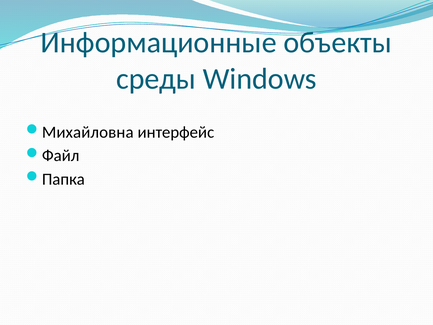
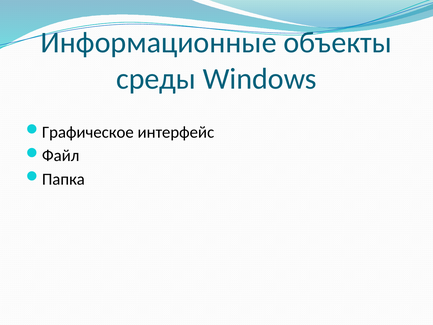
Михайловна: Михайловна -> Графическое (88, 132)
